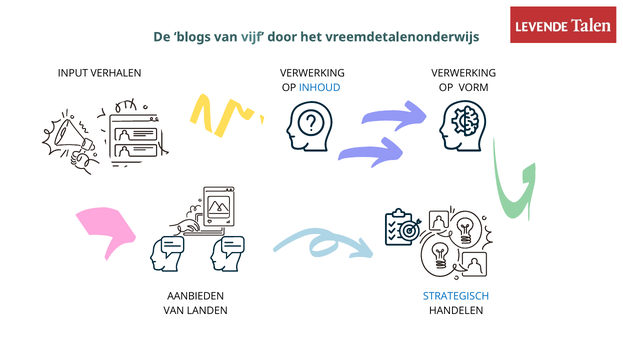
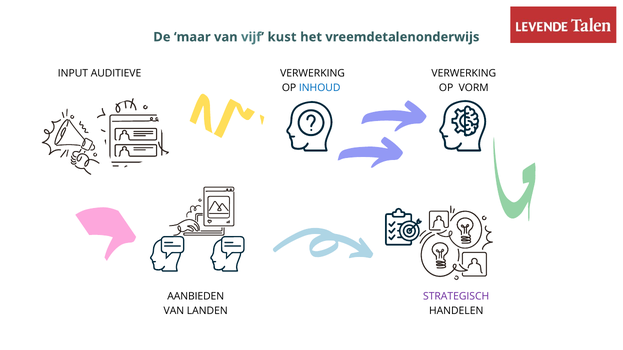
blogs: blogs -> maar (192, 37)
door: door -> kust (282, 37)
VERHALEN: VERHALEN -> AUDITIEVE (116, 73)
STRATEGISCH colour: blue -> purple (456, 297)
